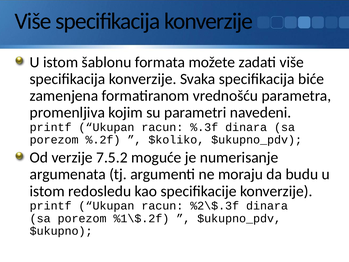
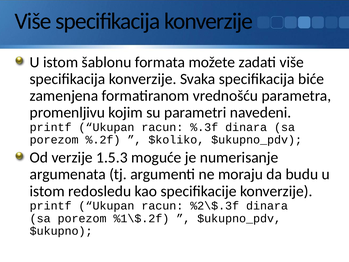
promenljiva: promenljiva -> promenljivu (67, 112)
7.5.2: 7.5.2 -> 1.5.3 (112, 157)
